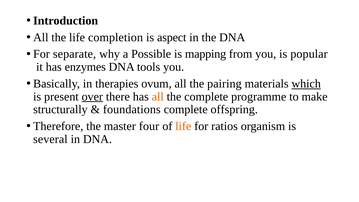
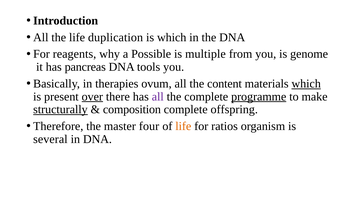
completion: completion -> duplication (116, 37)
is aspect: aspect -> which (172, 37)
separate: separate -> reagents (75, 54)
mapping: mapping -> multiple (205, 54)
popular: popular -> genome (309, 54)
enzymes: enzymes -> pancreas (85, 67)
pairing: pairing -> content (224, 84)
all colour: orange -> purple (158, 97)
programme underline: none -> present (259, 97)
structurally underline: none -> present (60, 109)
foundations: foundations -> composition (132, 109)
